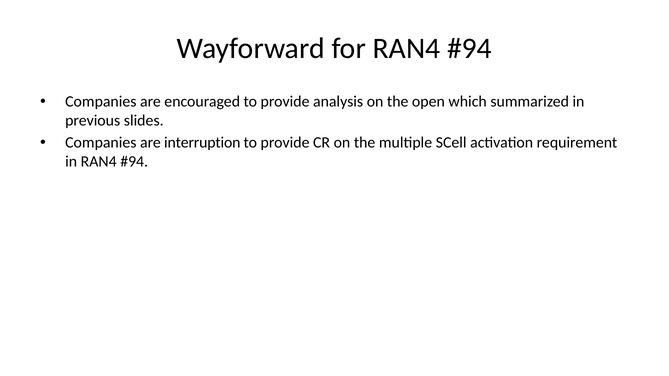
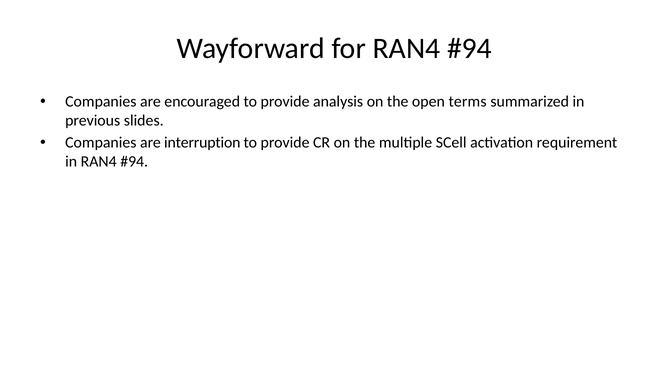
which: which -> terms (468, 102)
